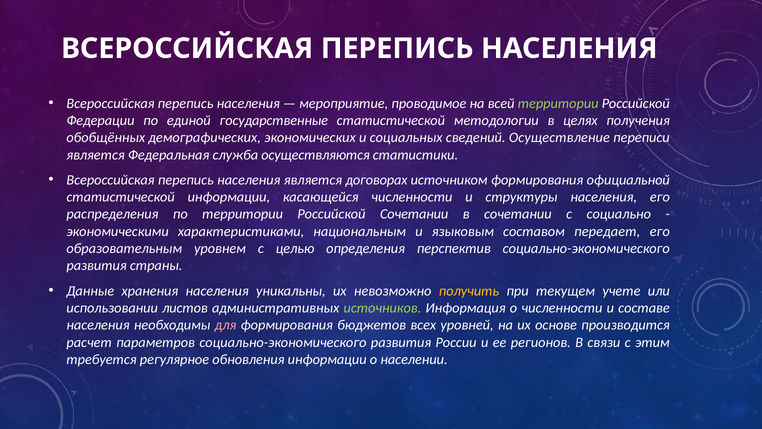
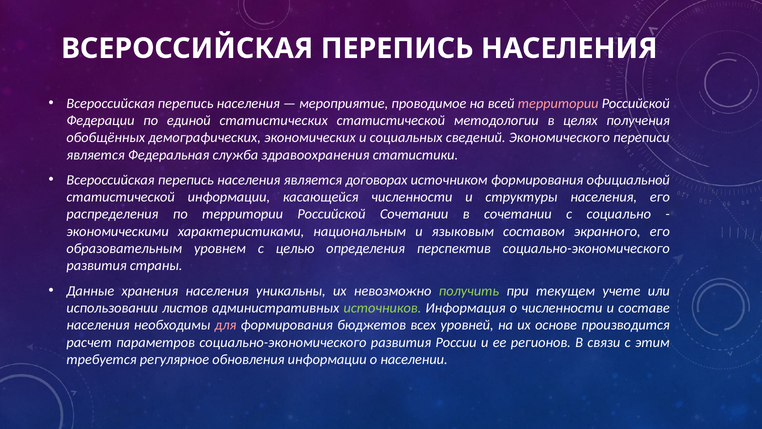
территории colour: light green -> pink (558, 103)
государственные: государственные -> статистических (274, 120)
Осуществление: Осуществление -> Экономического (559, 138)
осуществляются: осуществляются -> здравоохранения (315, 155)
передает: передает -> экранного (607, 231)
получить colour: yellow -> light green (469, 291)
